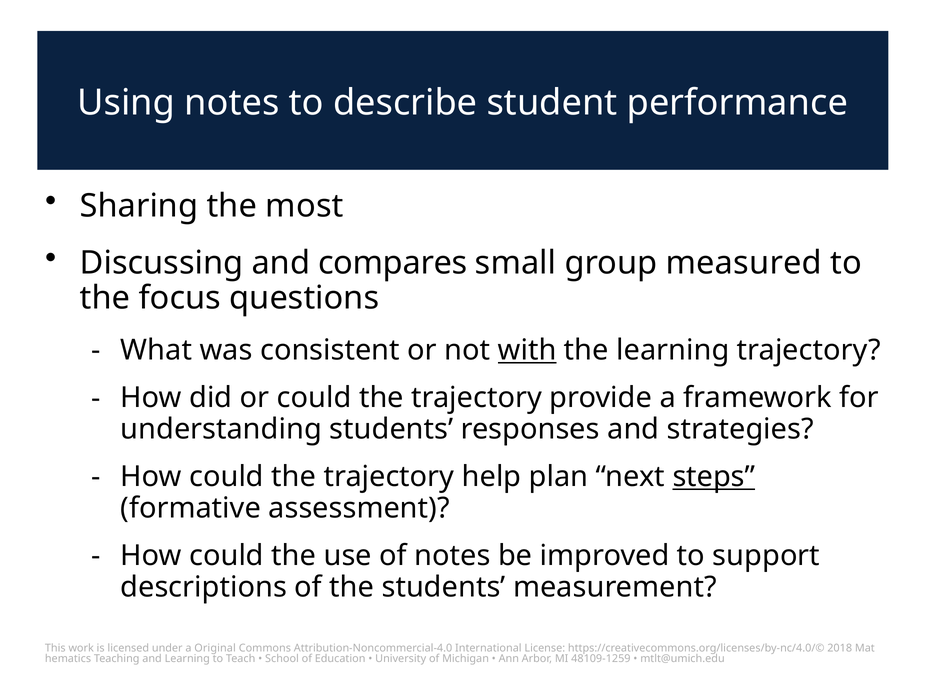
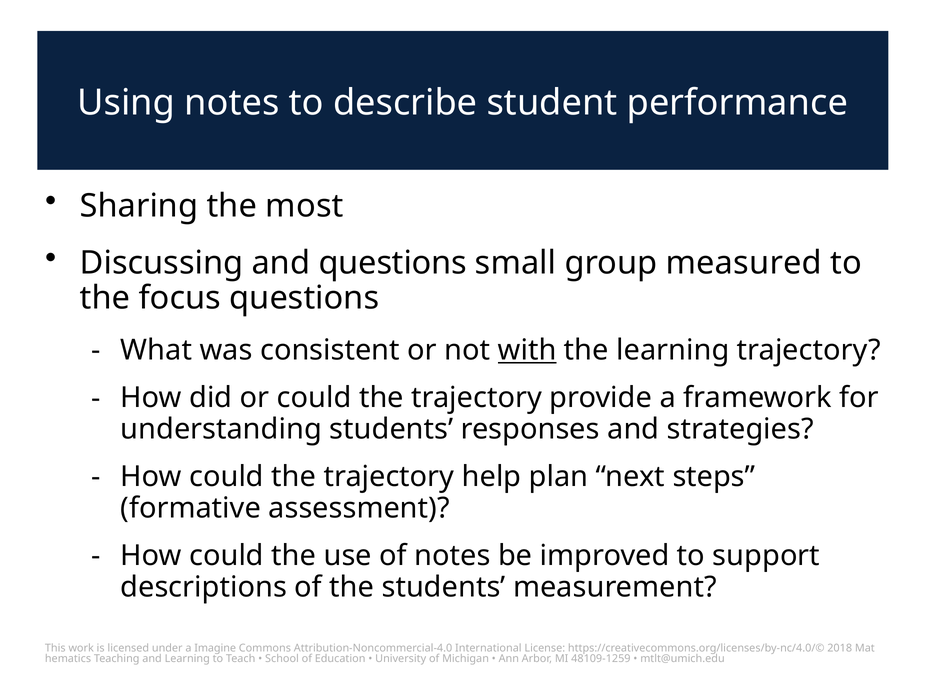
and compares: compares -> questions (393, 263)
steps underline: present -> none (714, 477)
Original: Original -> Imagine (215, 648)
